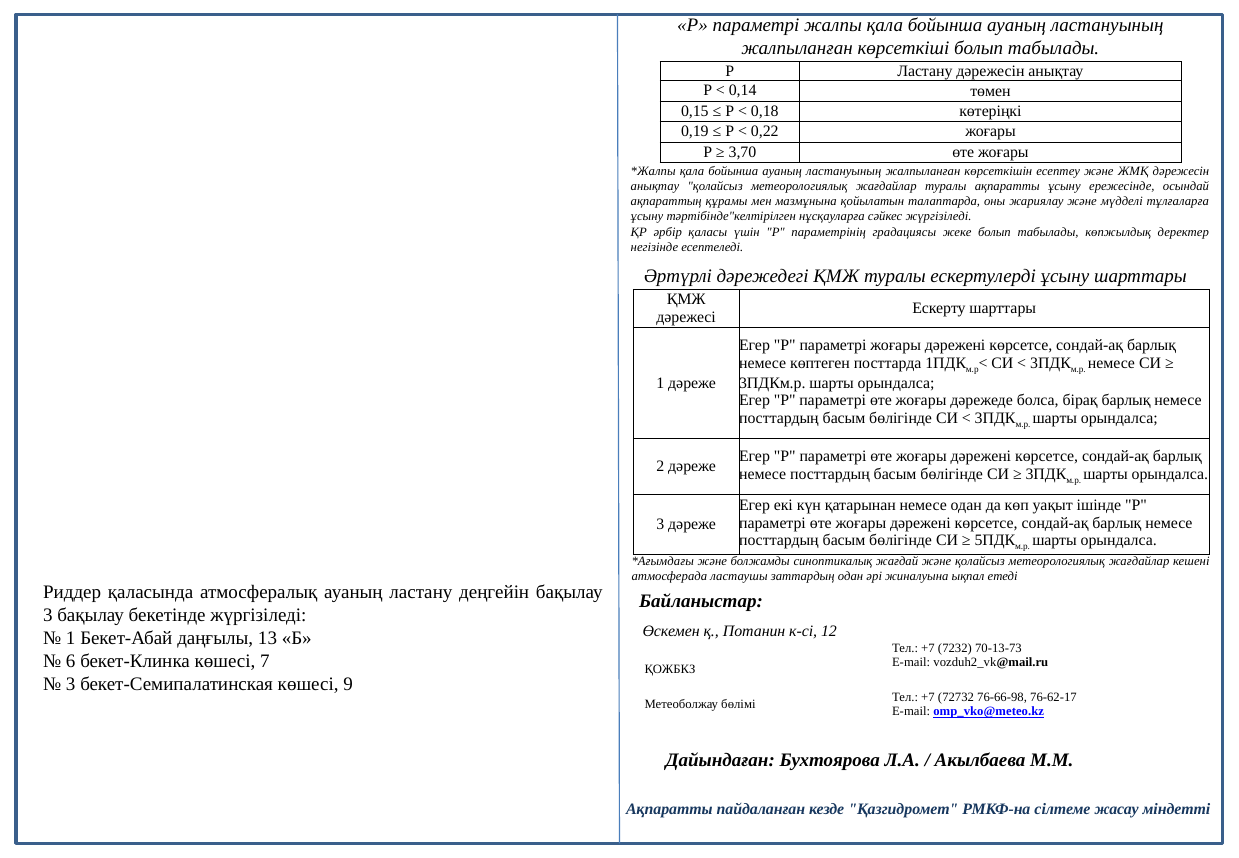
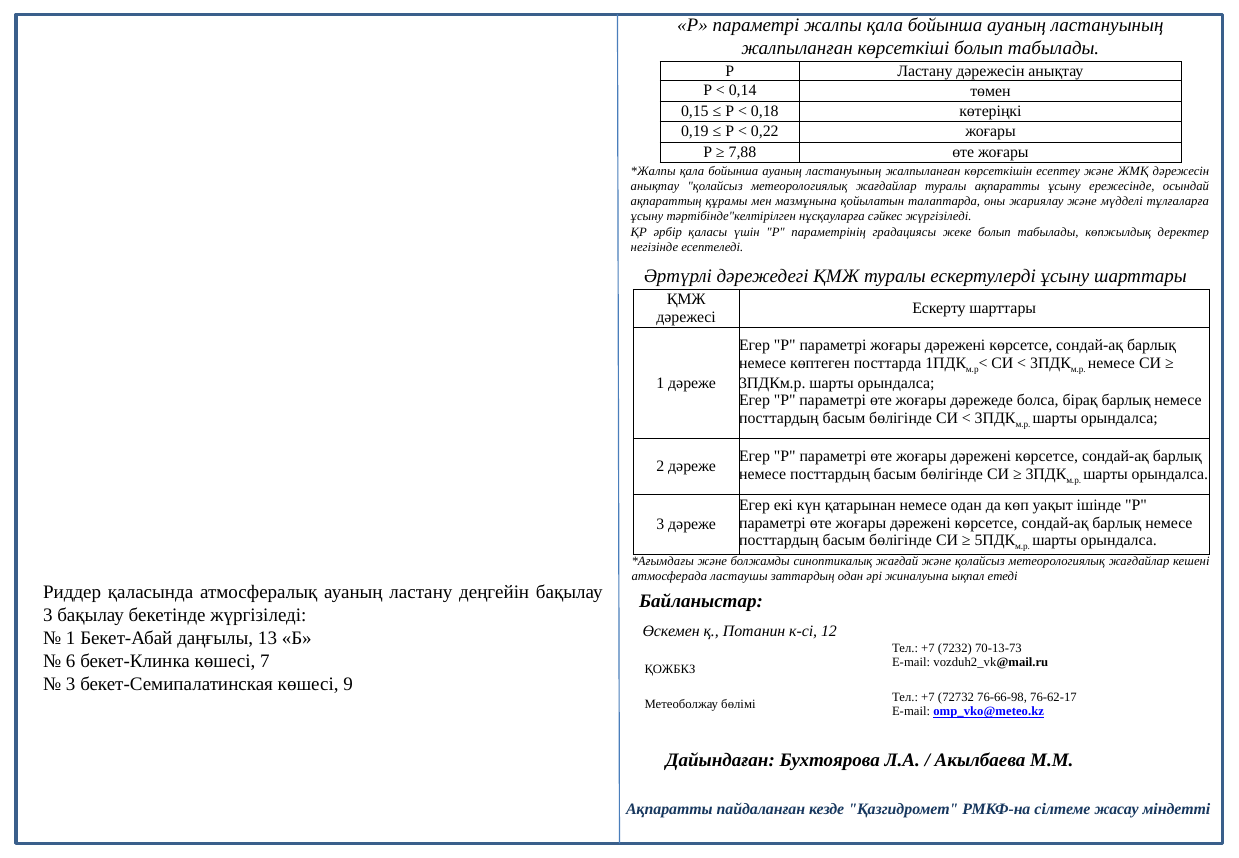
3,70: 3,70 -> 7,88 (743, 152)
